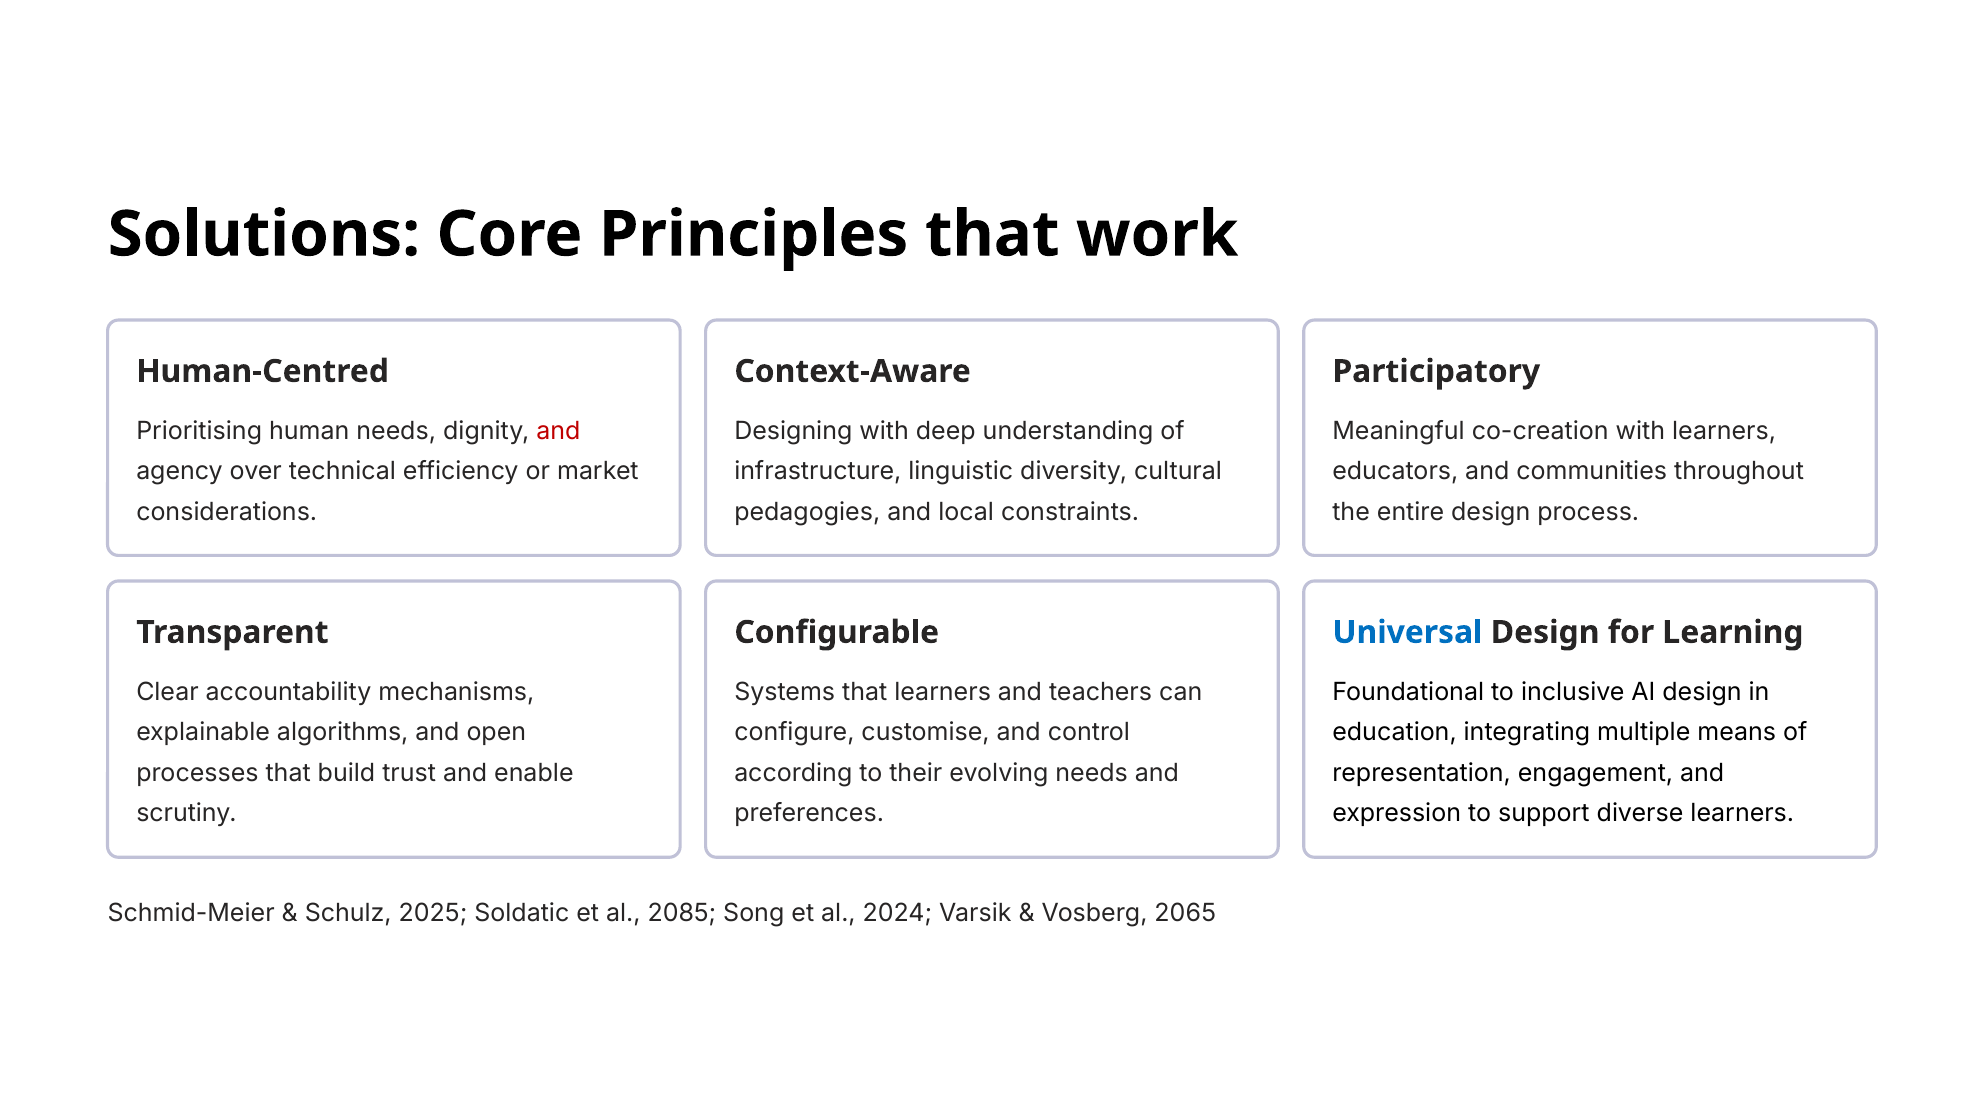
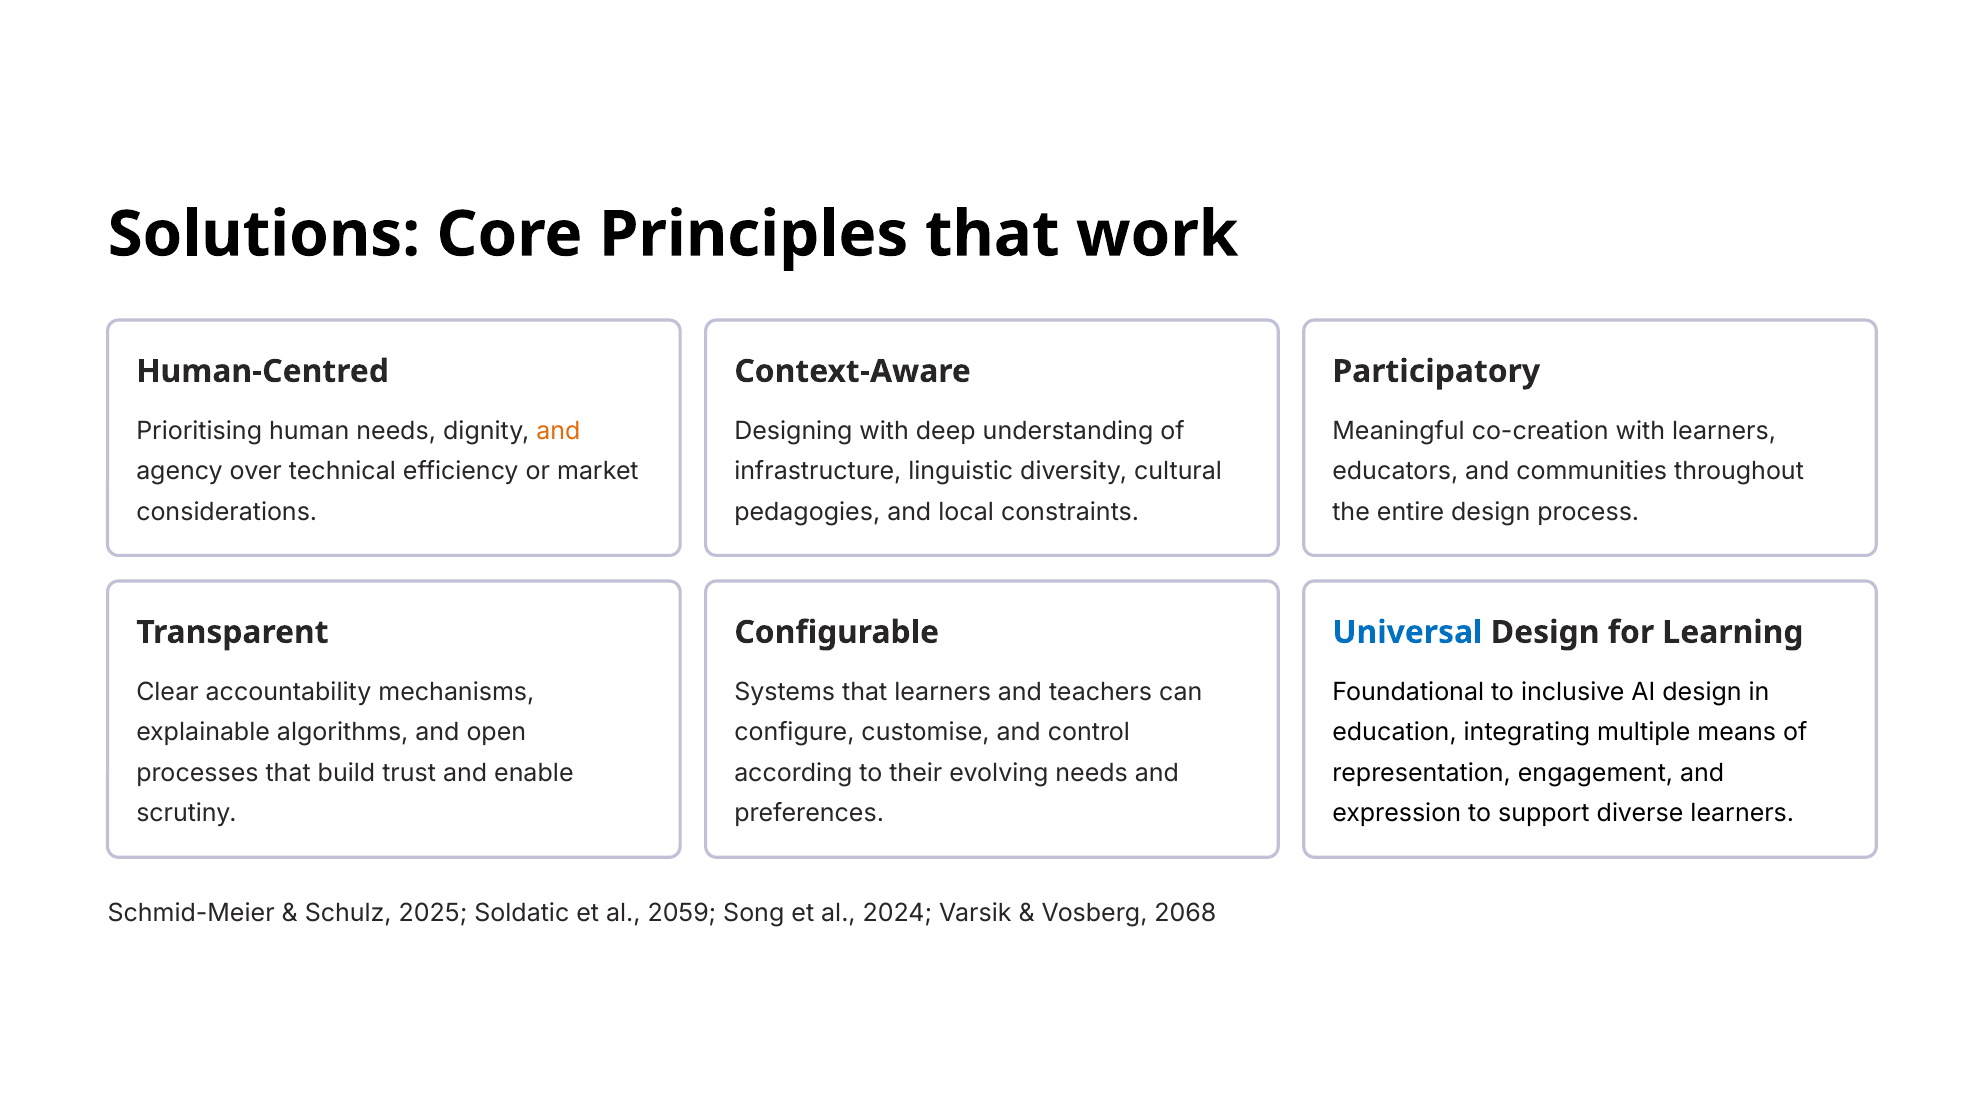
and colour: red -> orange (558, 431)
2085: 2085 -> 2059 (682, 913)
2065: 2065 -> 2068 (1185, 913)
